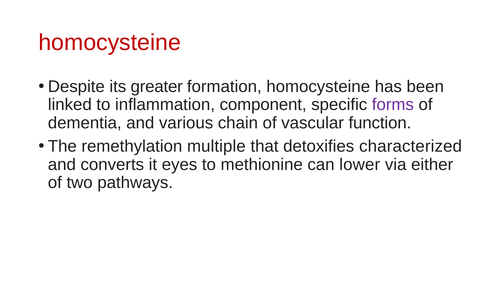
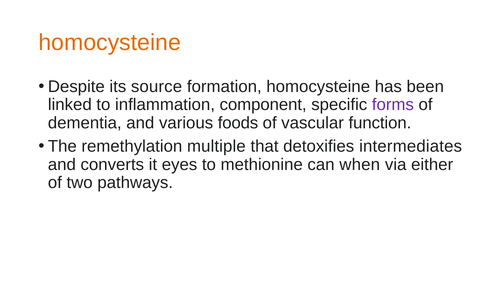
homocysteine colour: red -> orange (110, 42)
greater: greater -> source (157, 86)
chain: chain -> foods (238, 123)
characterized: characterized -> intermediates (411, 146)
lower: lower -> when (360, 164)
